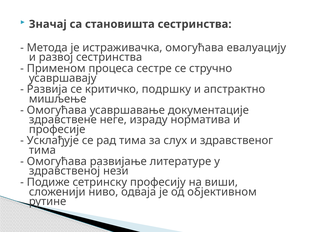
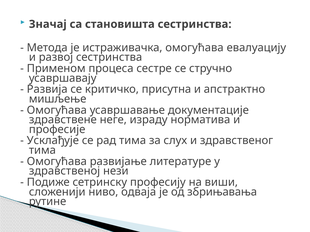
подршку: подршку -> присутна (166, 89)
објективном: објективном -> збрињавања (222, 192)
